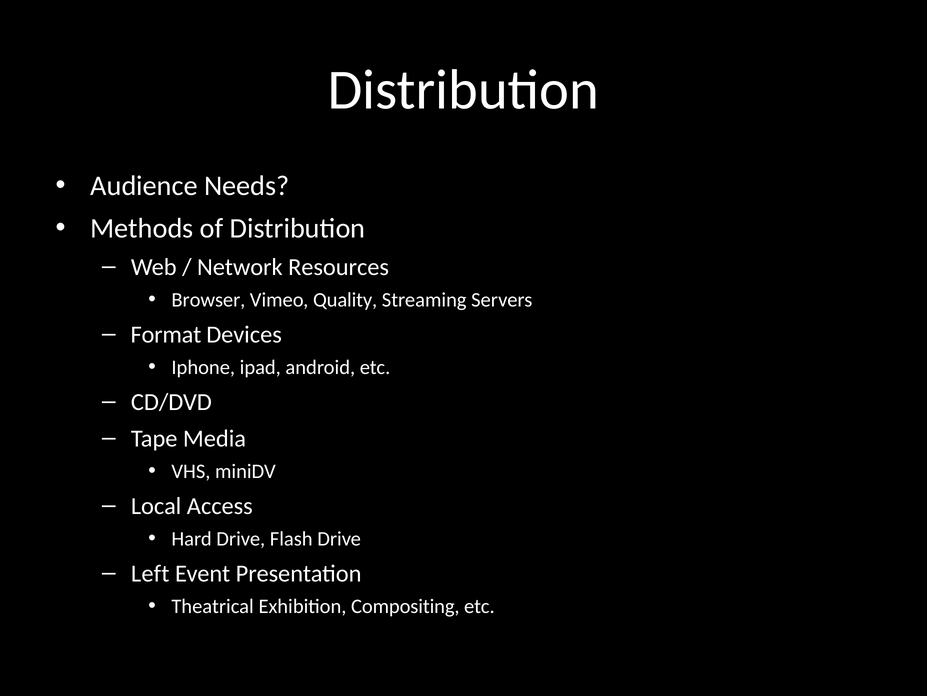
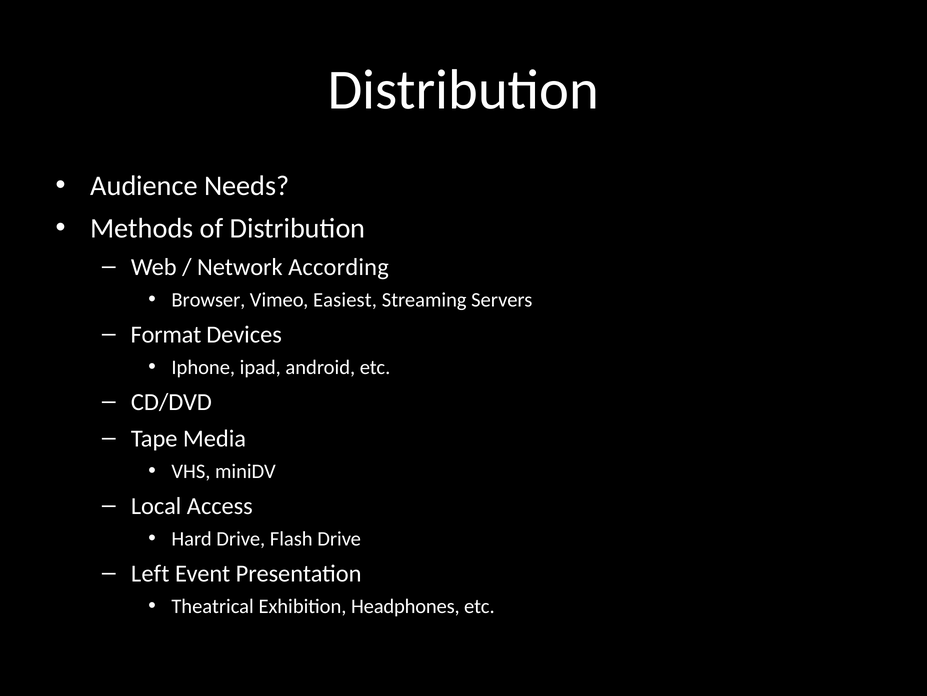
Resources: Resources -> According (338, 267)
Quality: Quality -> Easiest (345, 300)
Compositing: Compositing -> Headphones (405, 606)
